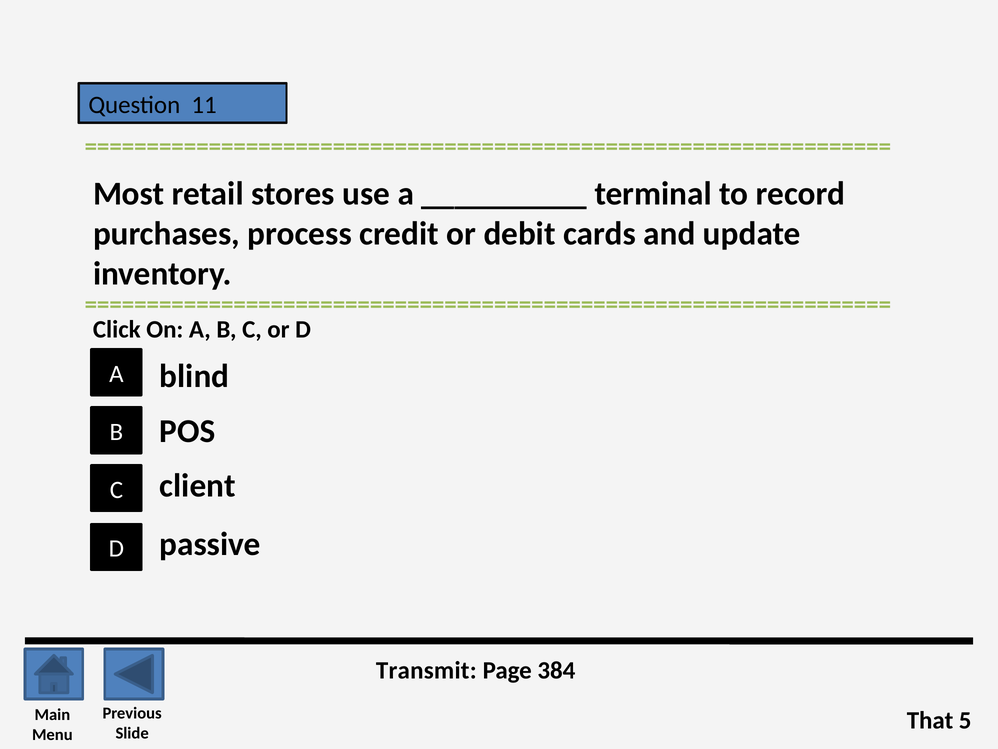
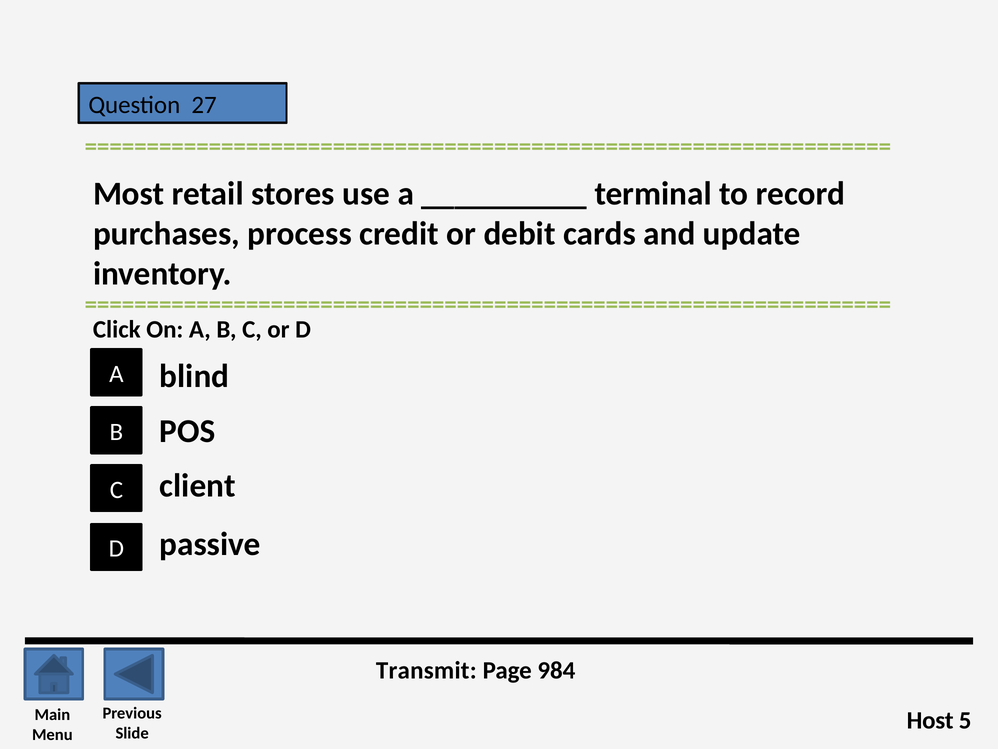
11: 11 -> 27 (204, 105)
384: 384 -> 984 (556, 670)
That: That -> Host (930, 720)
